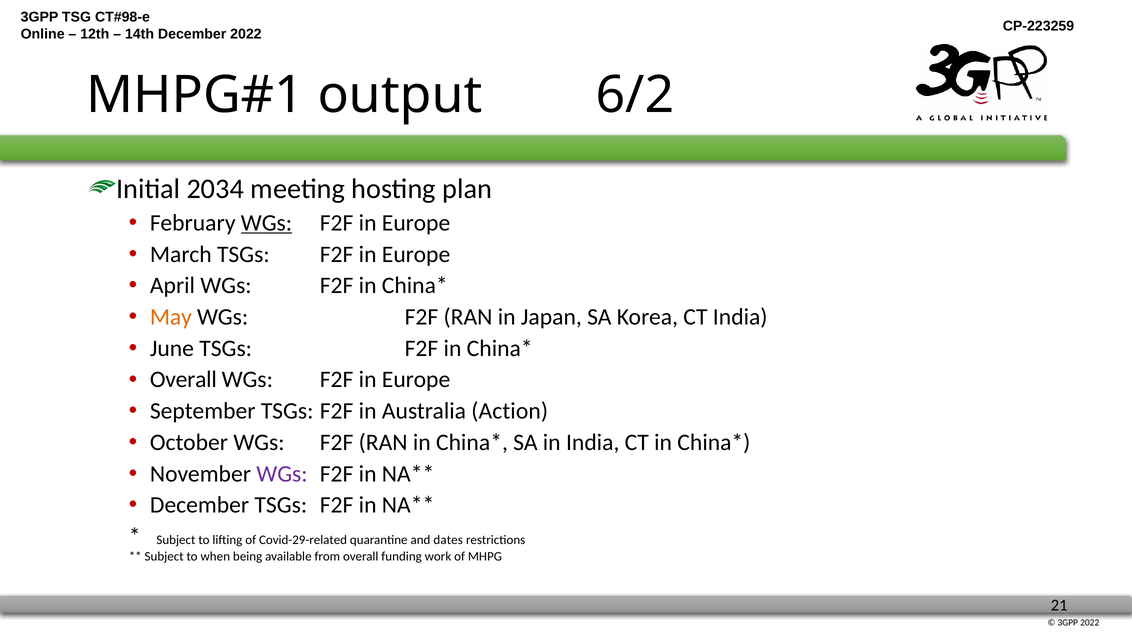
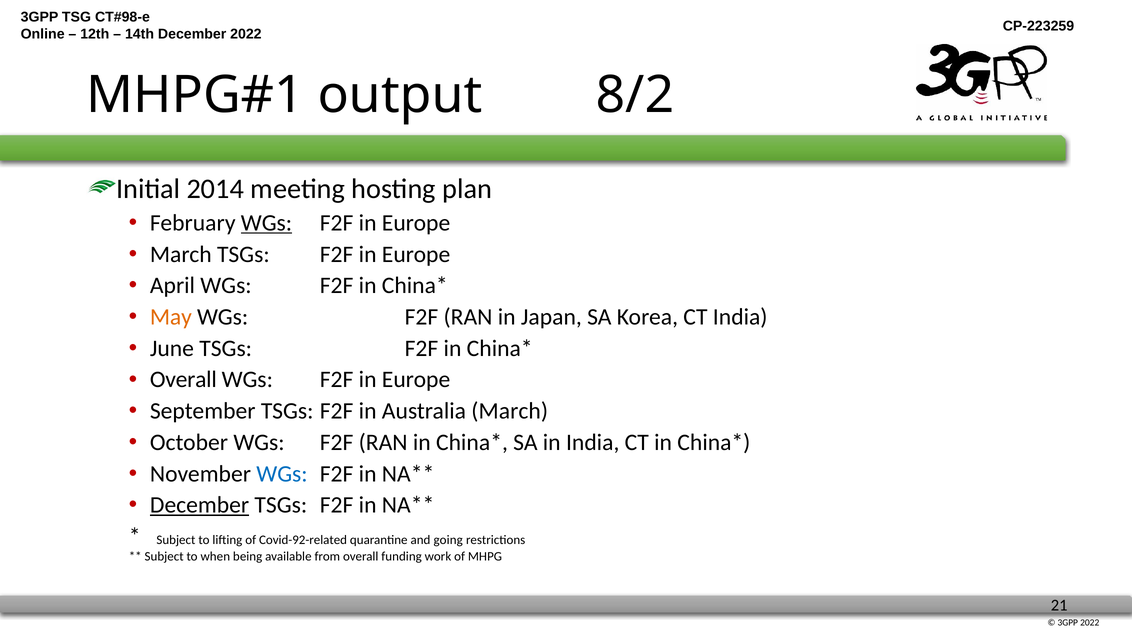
6/2: 6/2 -> 8/2 (635, 95)
2034: 2034 -> 2014 (215, 189)
Australia Action: Action -> March (510, 411)
WGs colour: purple -> blue (282, 474)
December underline: none -> present (200, 505)
Covid-29-related: Covid-29-related -> Covid-92-related (303, 540)
dates: dates -> going (448, 540)
